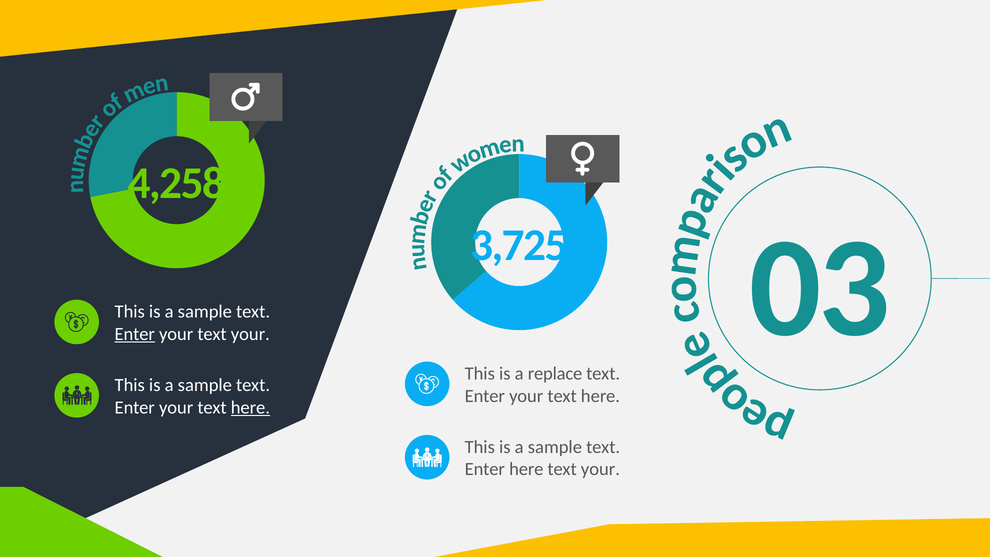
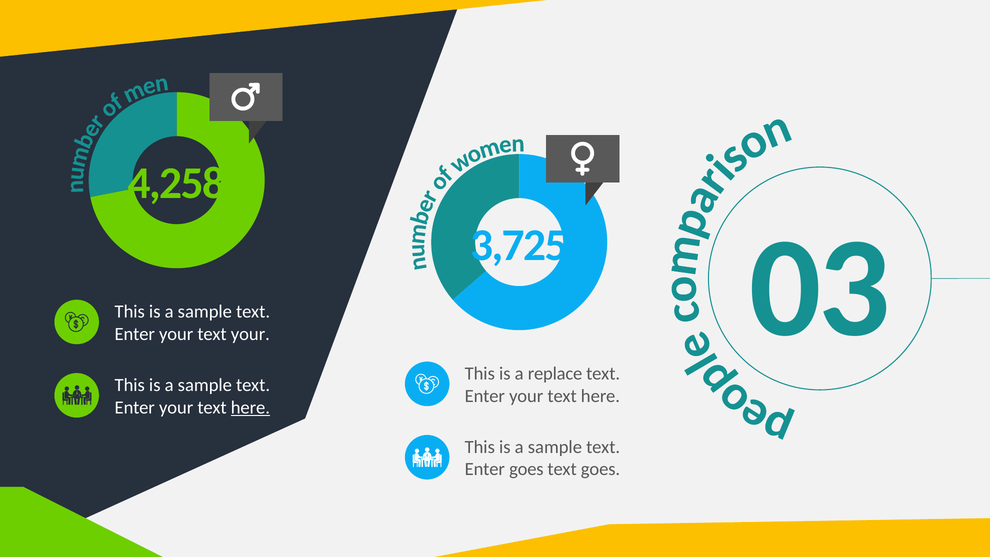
Enter underline: present -> none (135, 334)
Enter here: here -> goes (526, 469)
your: your -> goes (600, 469)
